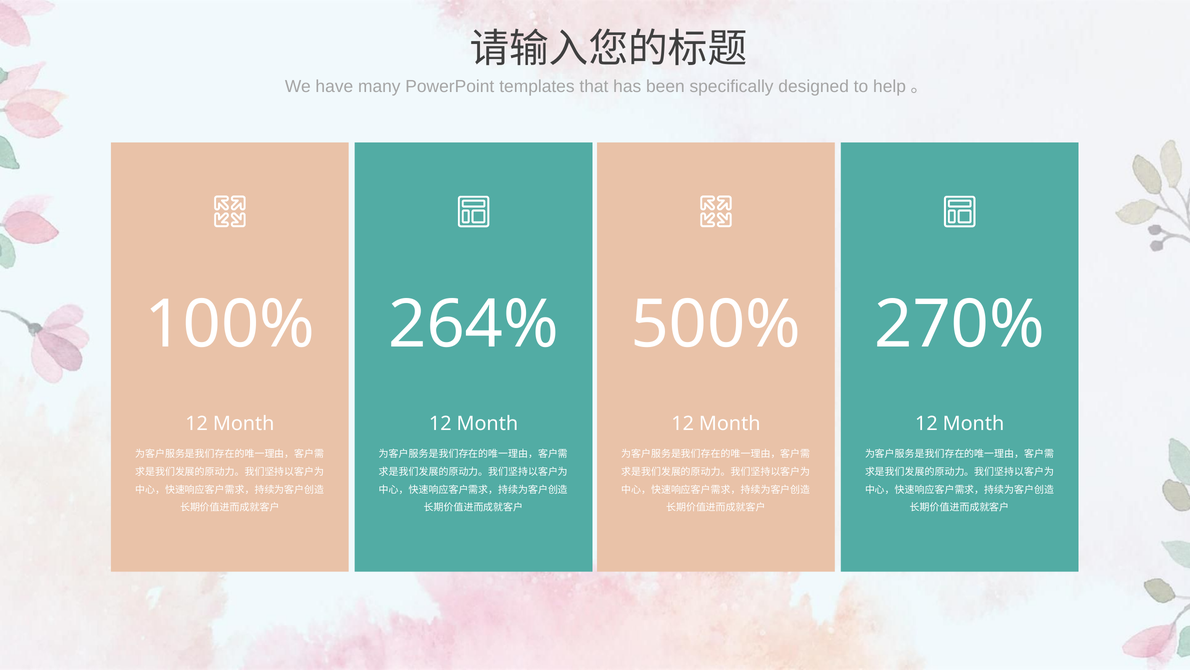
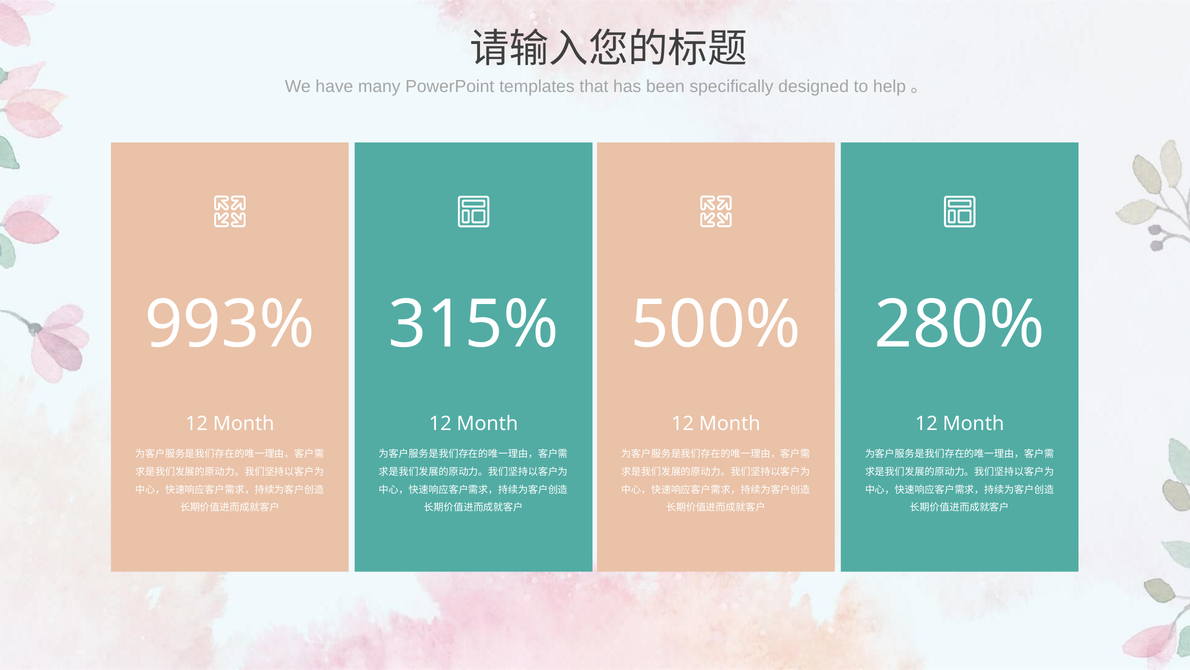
100%: 100% -> 993% (230, 324)
264%: 264% -> 315% (474, 324)
270%: 270% -> 280% (960, 324)
